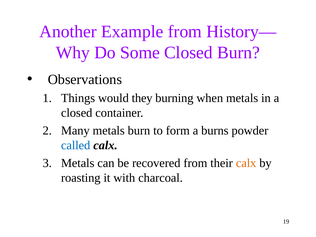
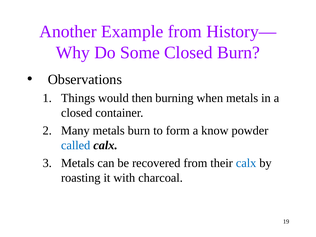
they: they -> then (142, 98)
burns: burns -> know (215, 131)
calx colour: orange -> blue (246, 163)
